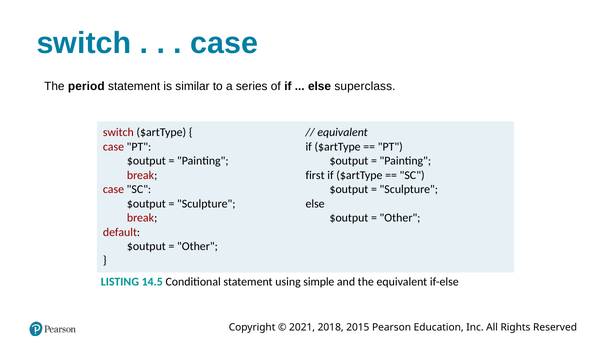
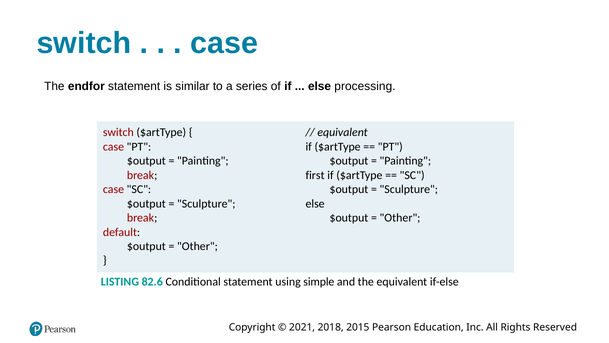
period: period -> endfor (86, 86)
superclass: superclass -> processing (365, 86)
14.5: 14.5 -> 82.6 (152, 282)
